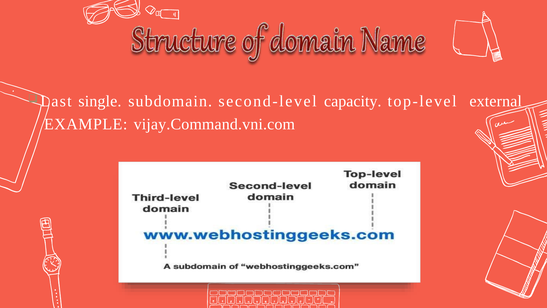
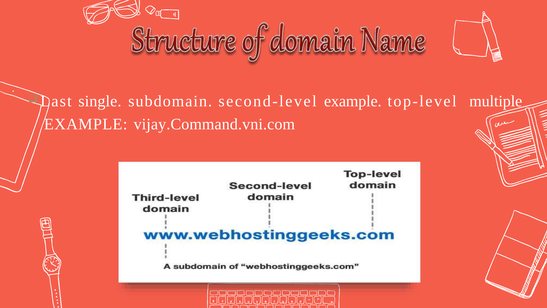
second-level capacity: capacity -> example (353, 101)
external: external -> multiple (496, 101)
